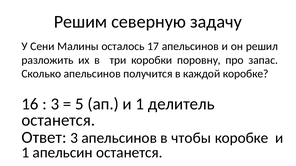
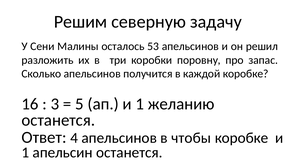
17: 17 -> 53 (153, 46)
делитель: делитель -> желанию (181, 104)
Ответ 3: 3 -> 4 (74, 138)
